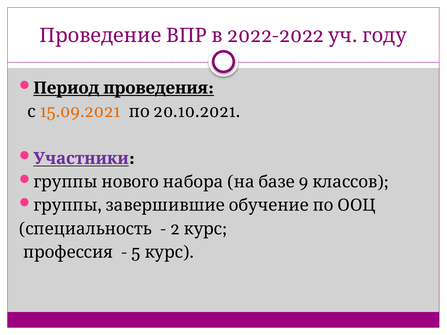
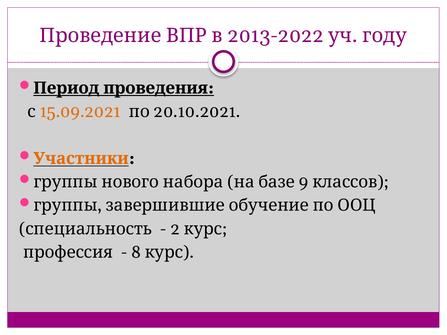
2022-2022: 2022-2022 -> 2013-2022 (276, 36)
Участники colour: purple -> orange (81, 159)
5: 5 -> 8 (136, 253)
